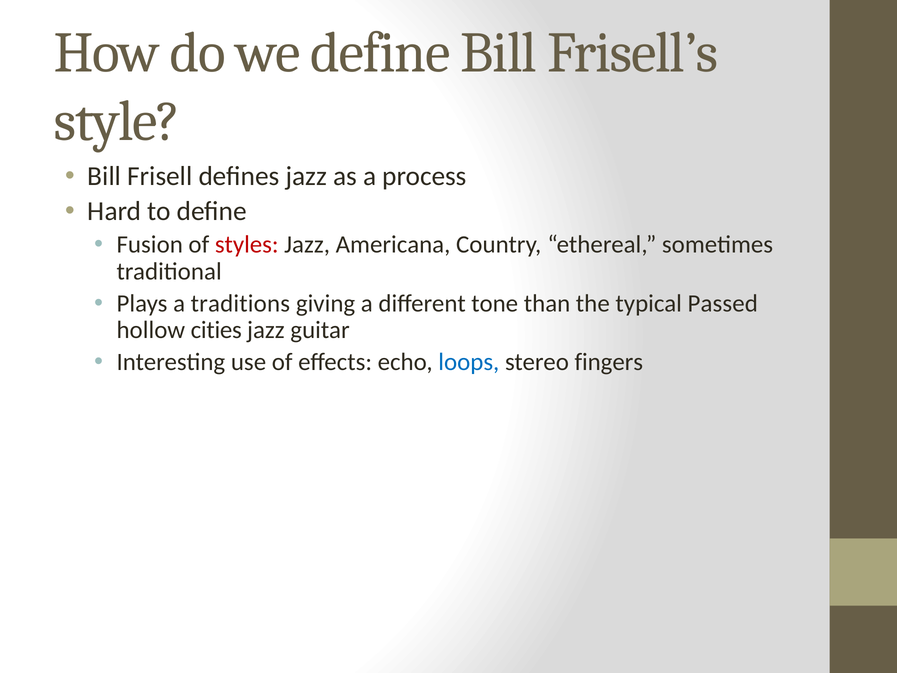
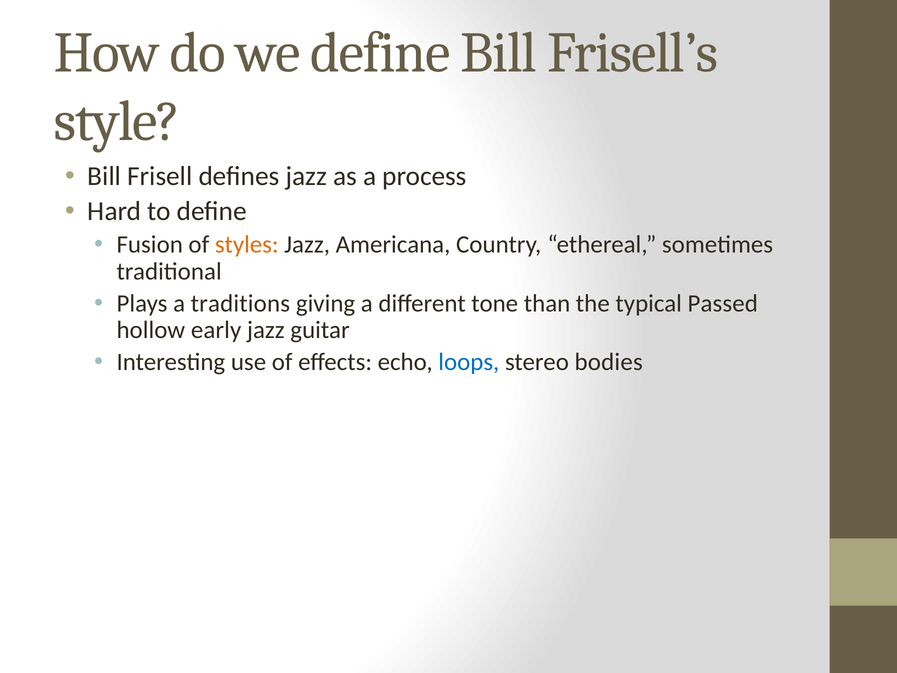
styles colour: red -> orange (247, 244)
cities: cities -> early (216, 330)
fingers: fingers -> bodies (609, 362)
